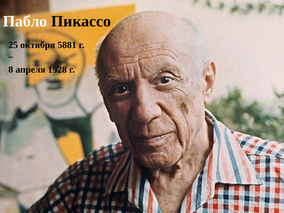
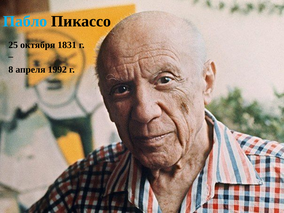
Пабло colour: white -> light blue (25, 21)
5881: 5881 -> 1831 (67, 45)
1928: 1928 -> 1992 (57, 70)
